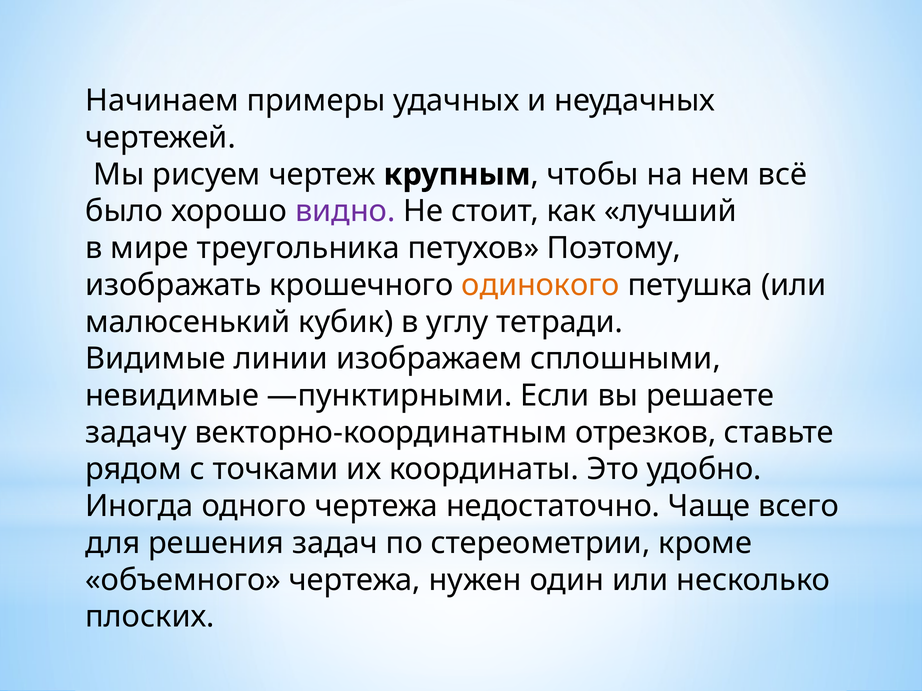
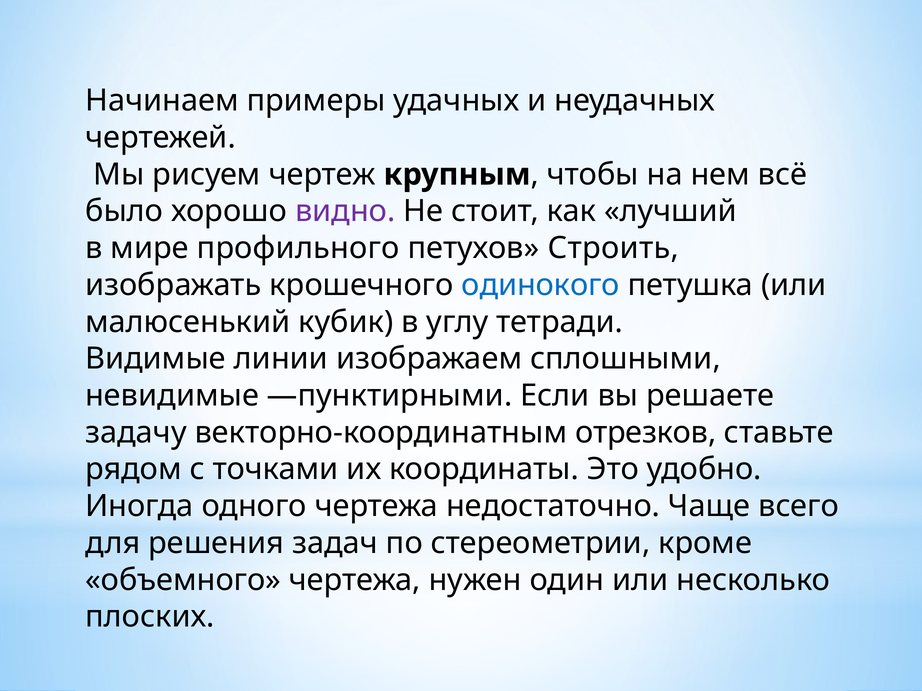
треугольника: треугольника -> профильного (298, 248)
Поэтому: Поэтому -> Строить (614, 248)
одинокого colour: orange -> blue (541, 285)
